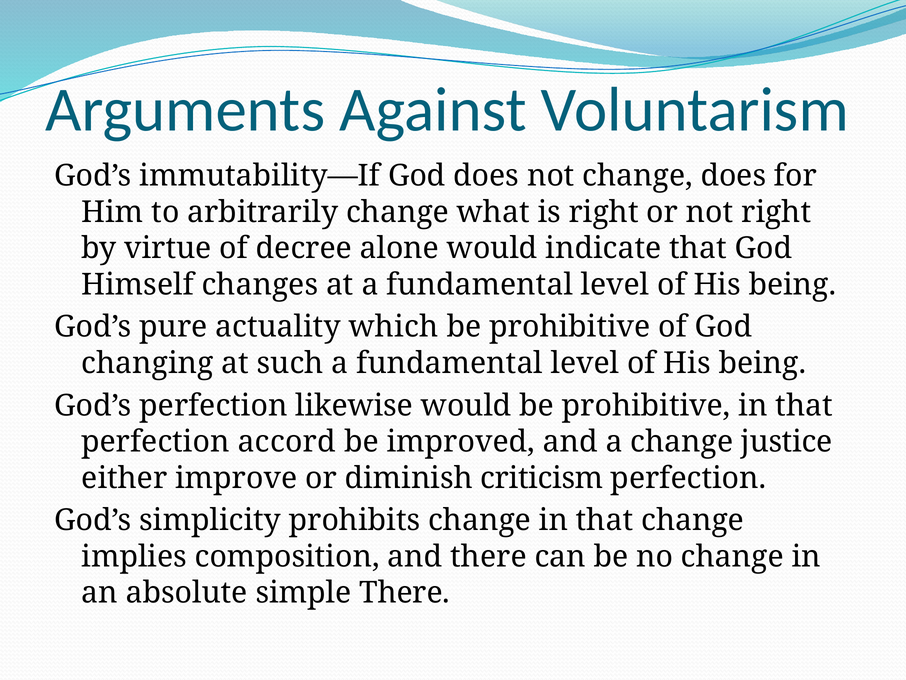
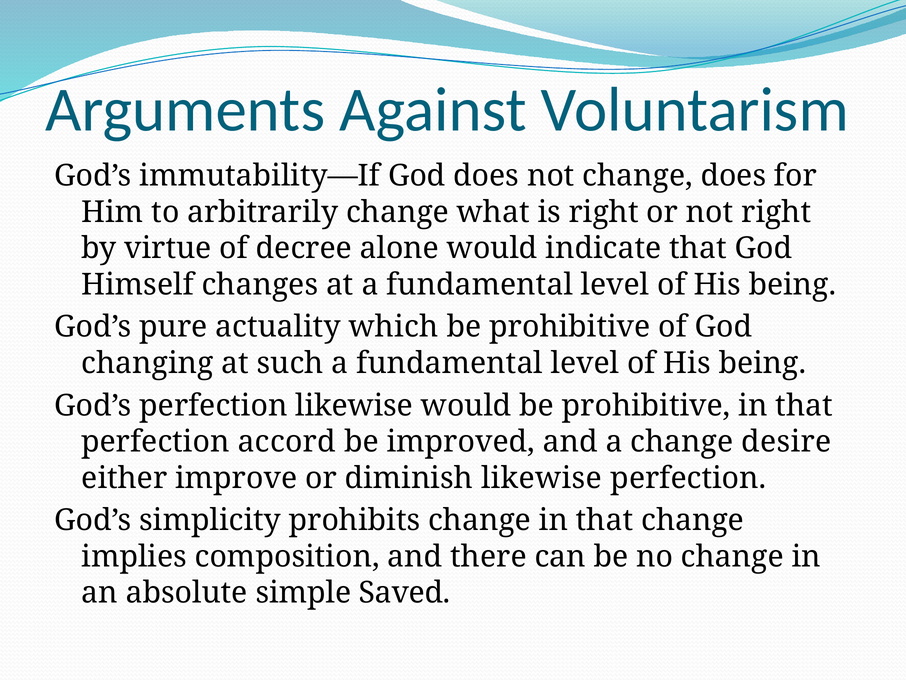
justice: justice -> desire (786, 441)
diminish criticism: criticism -> likewise (542, 478)
simple There: There -> Saved (405, 592)
